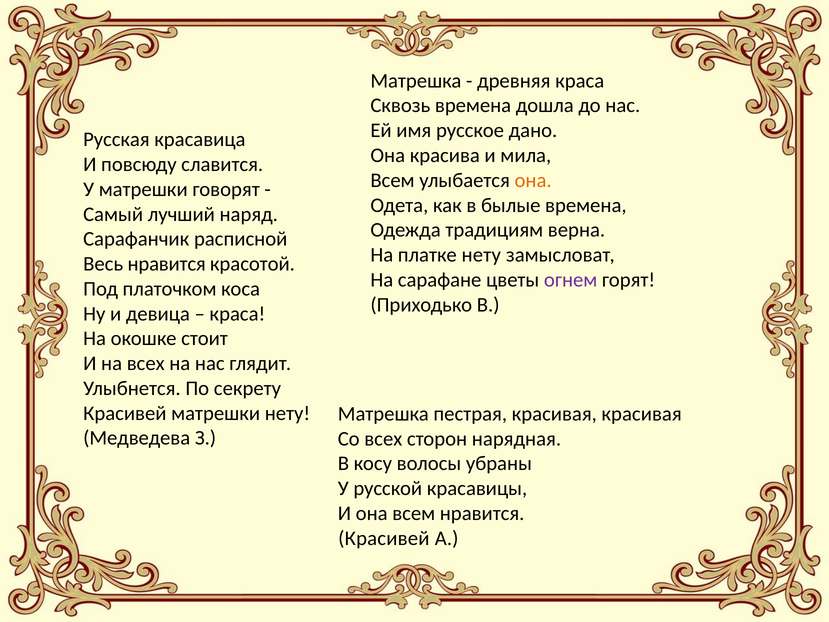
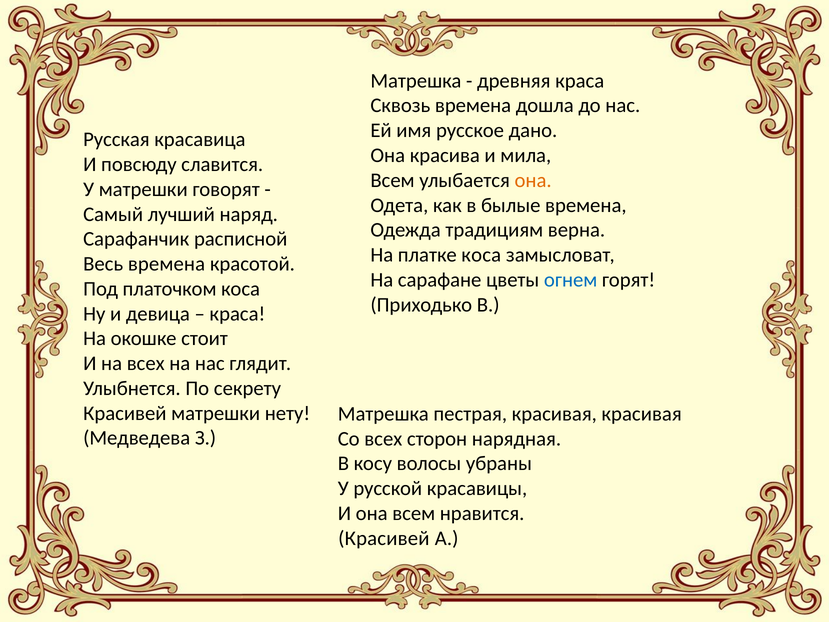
платке нету: нету -> коса (481, 255)
Весь нравится: нравится -> времена (167, 264)
огнем colour: purple -> blue (571, 280)
